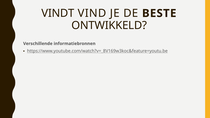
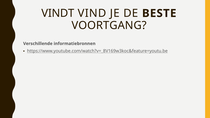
ONTWIKKELD: ONTWIKKELD -> VOORTGANG (109, 25)
